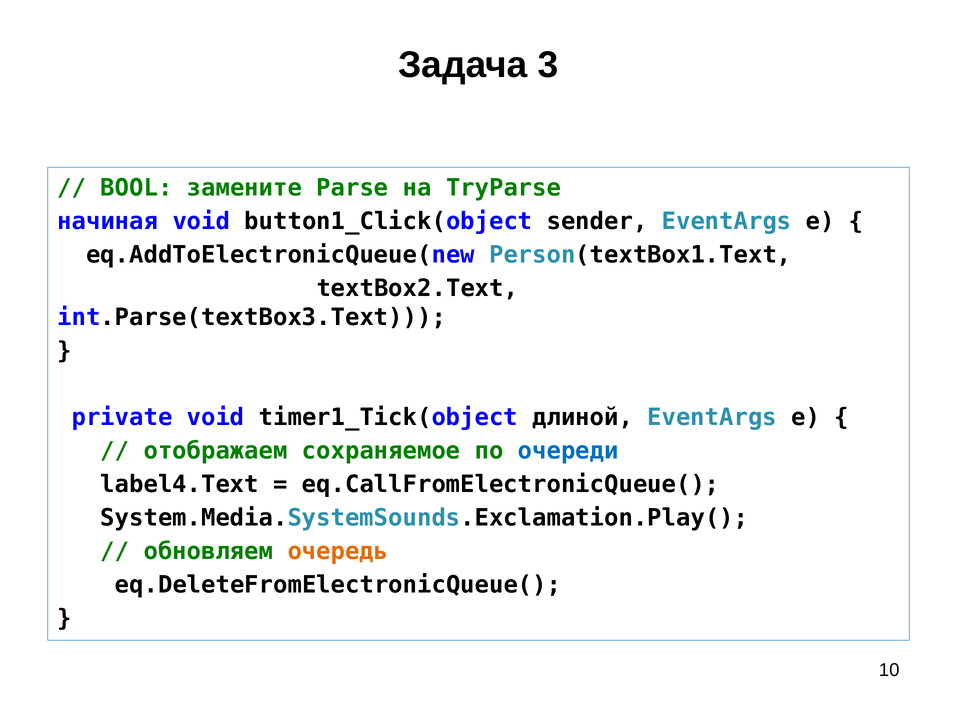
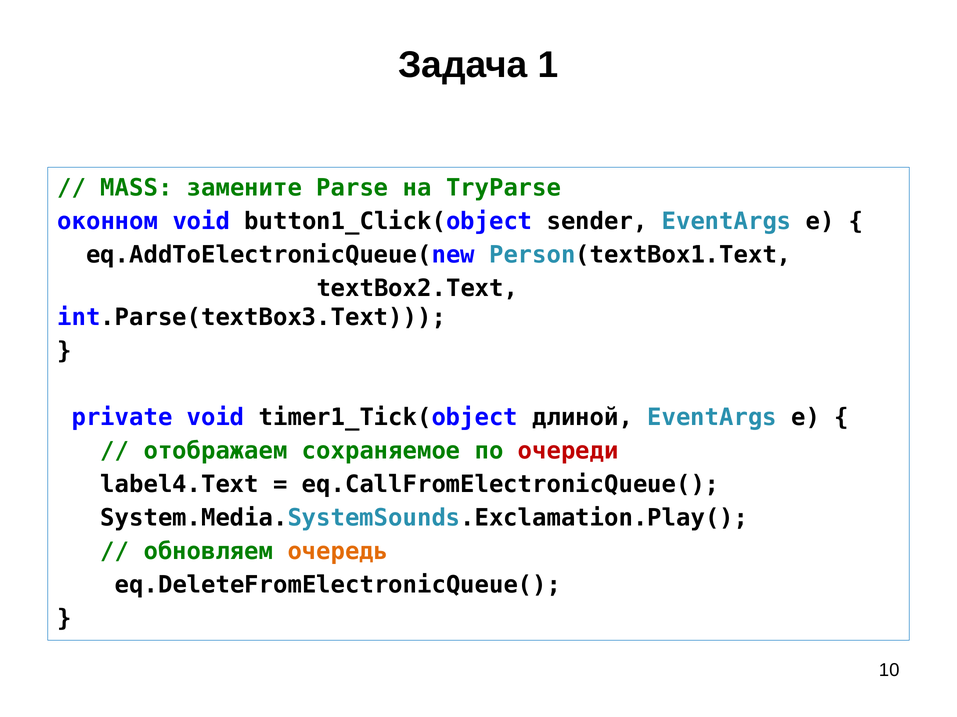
3: 3 -> 1 (548, 65)
BOOL: BOOL -> MASS (137, 188)
начиная: начиная -> оконном (108, 222)
очереди colour: blue -> red (568, 451)
